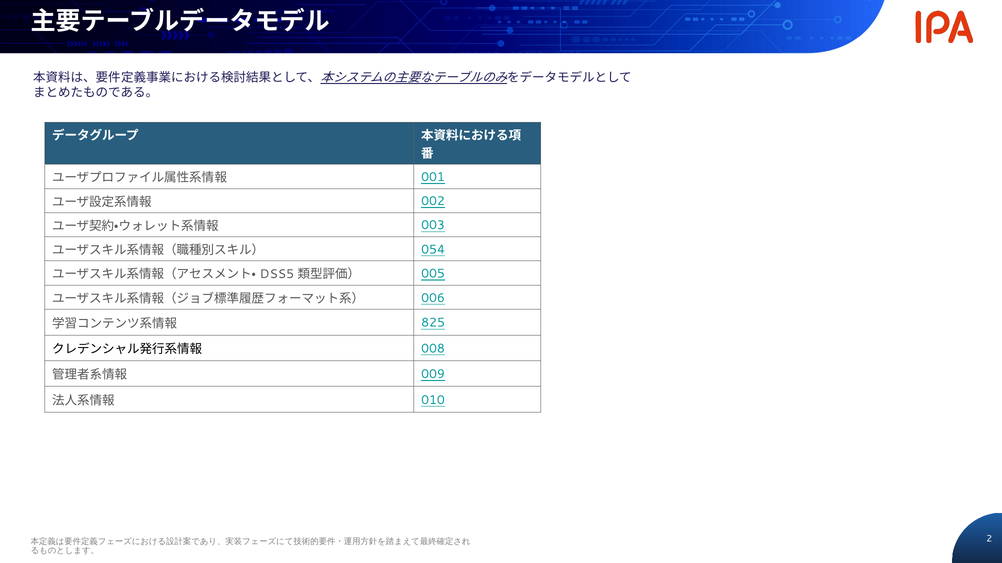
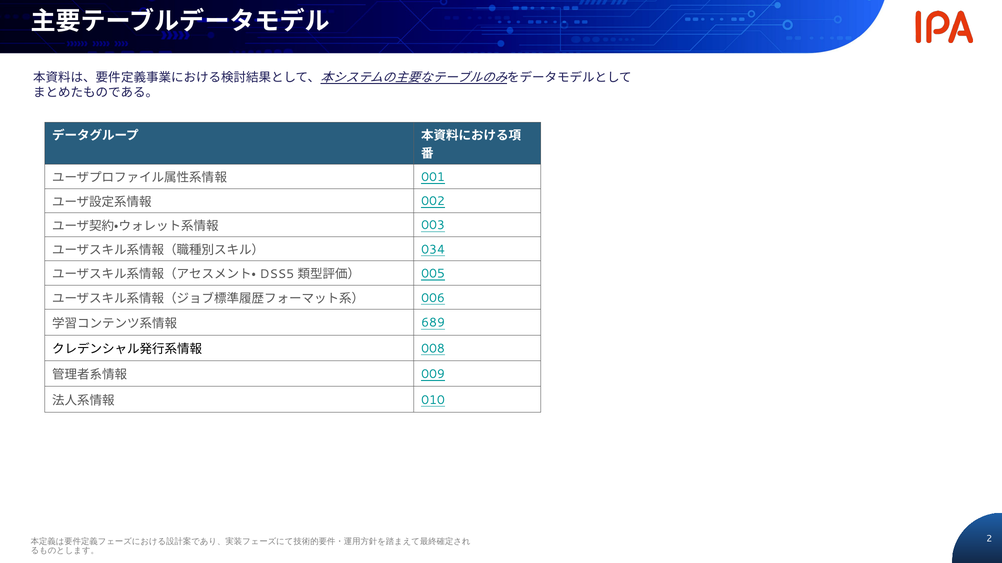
054: 054 -> 034 (433, 250)
825: 825 -> 689 (433, 323)
